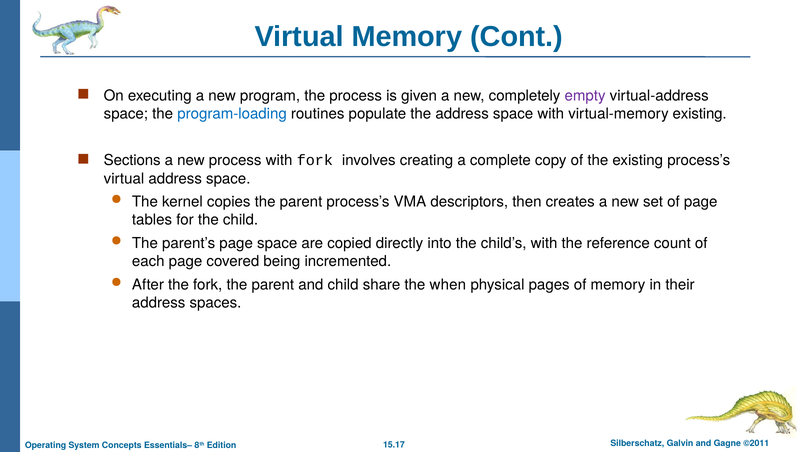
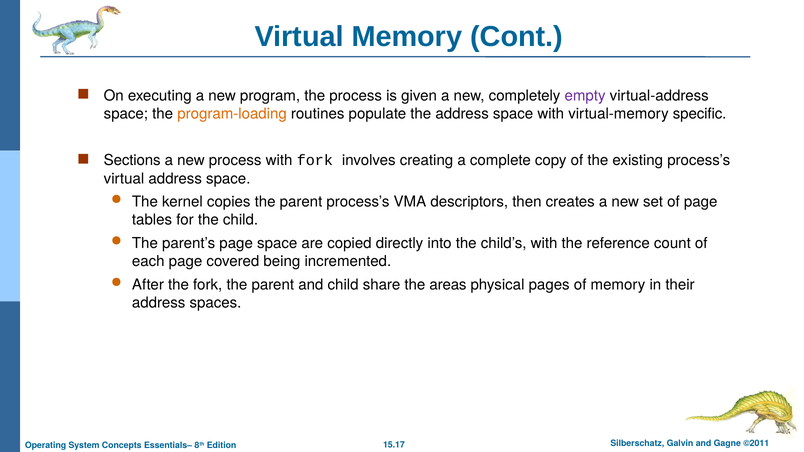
program-loading colour: blue -> orange (232, 114)
virtual-memory existing: existing -> specific (700, 114)
when: when -> areas (448, 285)
